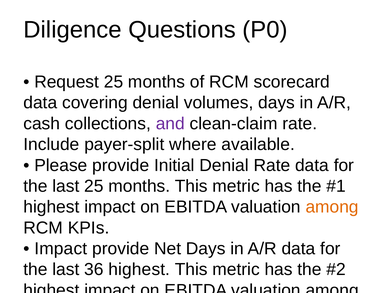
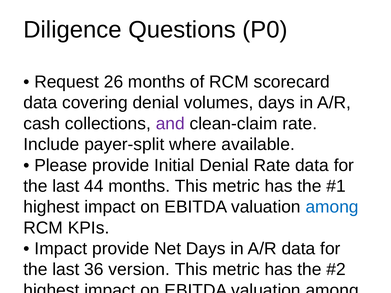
Request 25: 25 -> 26 (114, 82)
last 25: 25 -> 44 (94, 186)
among colour: orange -> blue (332, 207)
36 highest: highest -> version (139, 270)
